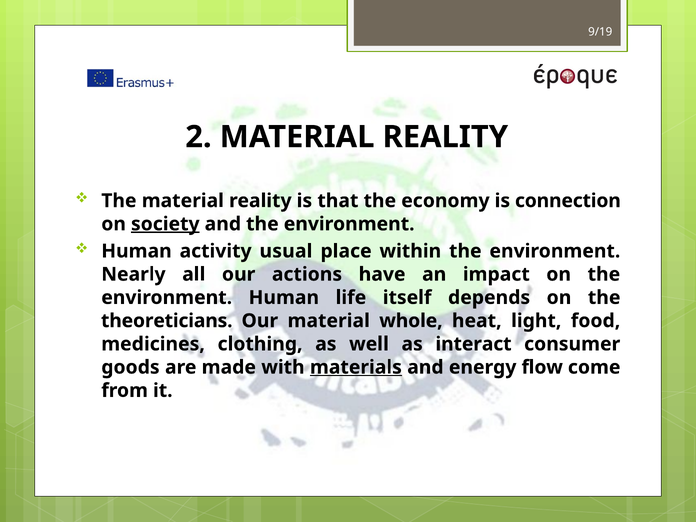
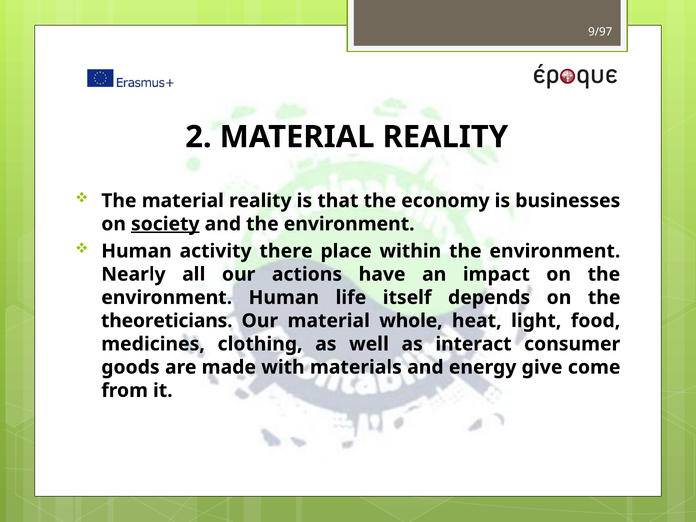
9/19: 9/19 -> 9/97 (600, 32)
connection: connection -> businesses (568, 201)
usual: usual -> there (286, 251)
materials underline: present -> none (356, 367)
flow: flow -> give (542, 367)
